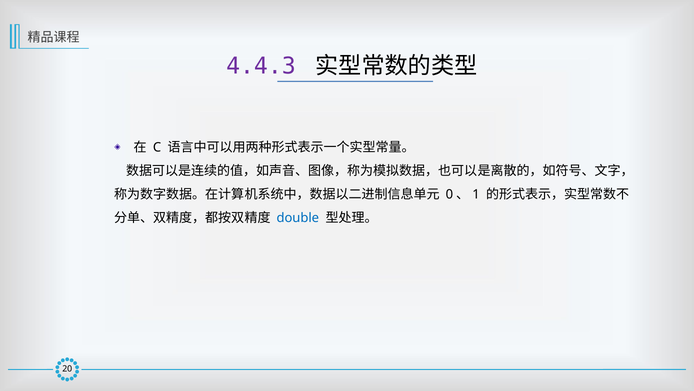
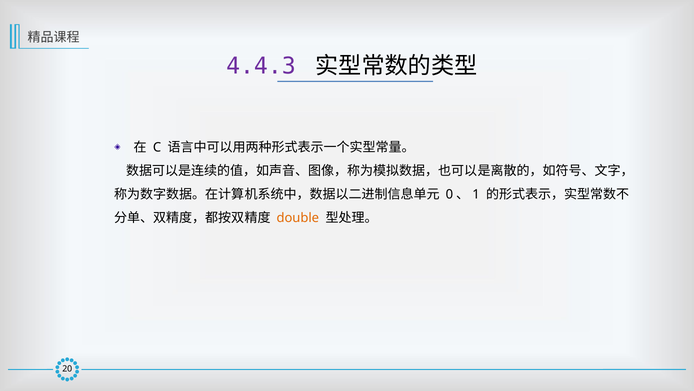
double colour: blue -> orange (298, 218)
